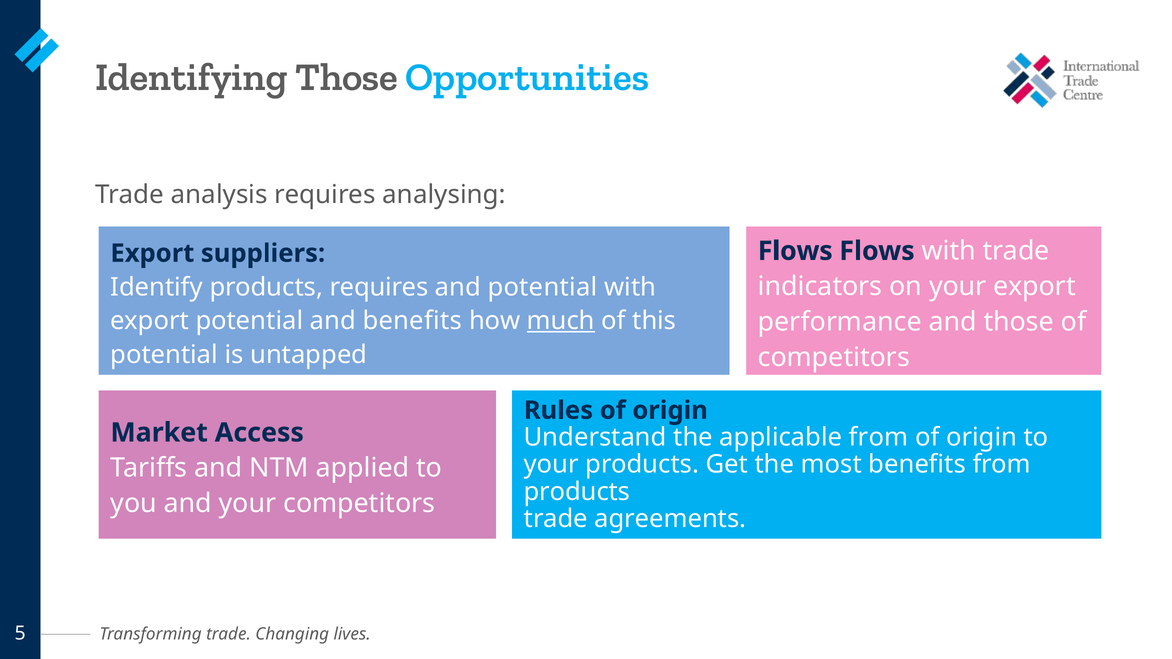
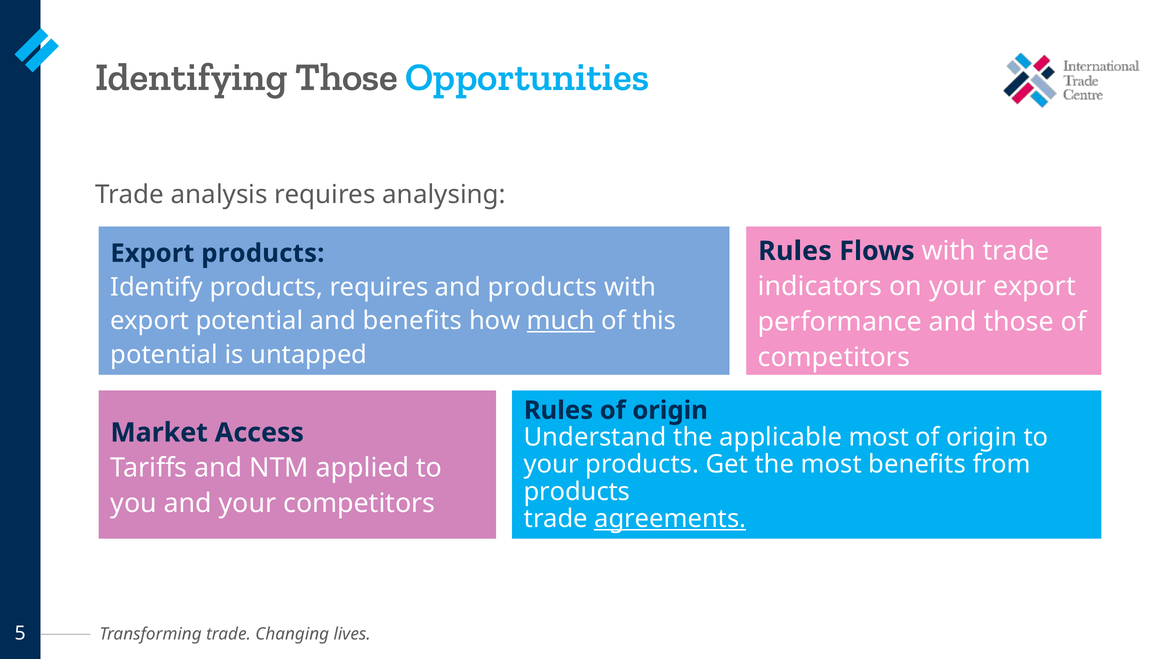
Flows: Flows -> Rules (795, 251)
Export suppliers: suppliers -> products (263, 253)
and potential: potential -> products (542, 287)
applicable from: from -> most (879, 438)
agreements underline: none -> present (670, 519)
